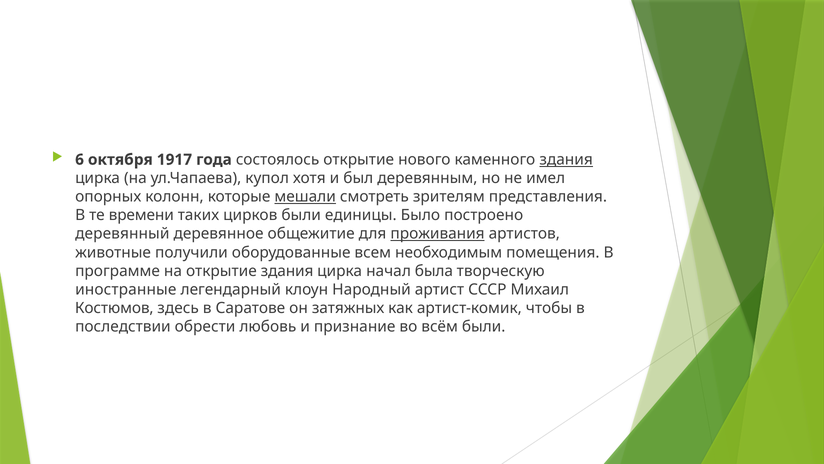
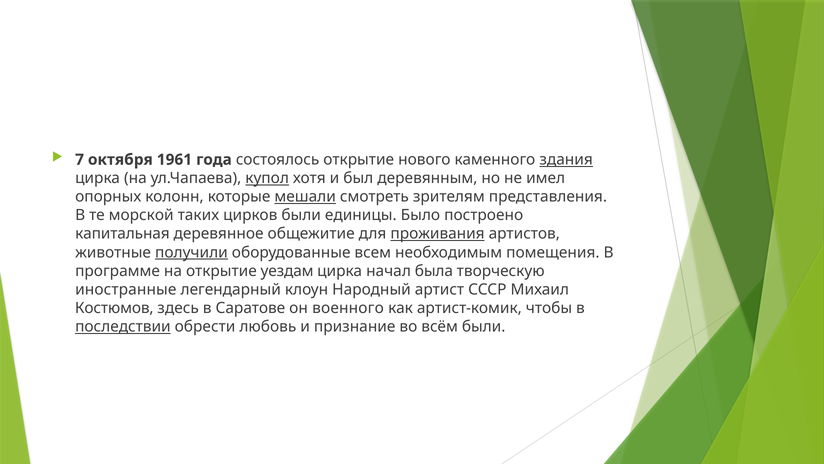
6: 6 -> 7 (80, 159)
1917: 1917 -> 1961 (174, 159)
купол underline: none -> present (267, 178)
времени: времени -> морской (141, 215)
деревянный: деревянный -> капитальная (122, 234)
получили underline: none -> present (191, 252)
открытие здания: здания -> уездам (287, 271)
затяжных: затяжных -> военного (348, 308)
последствии underline: none -> present (123, 326)
